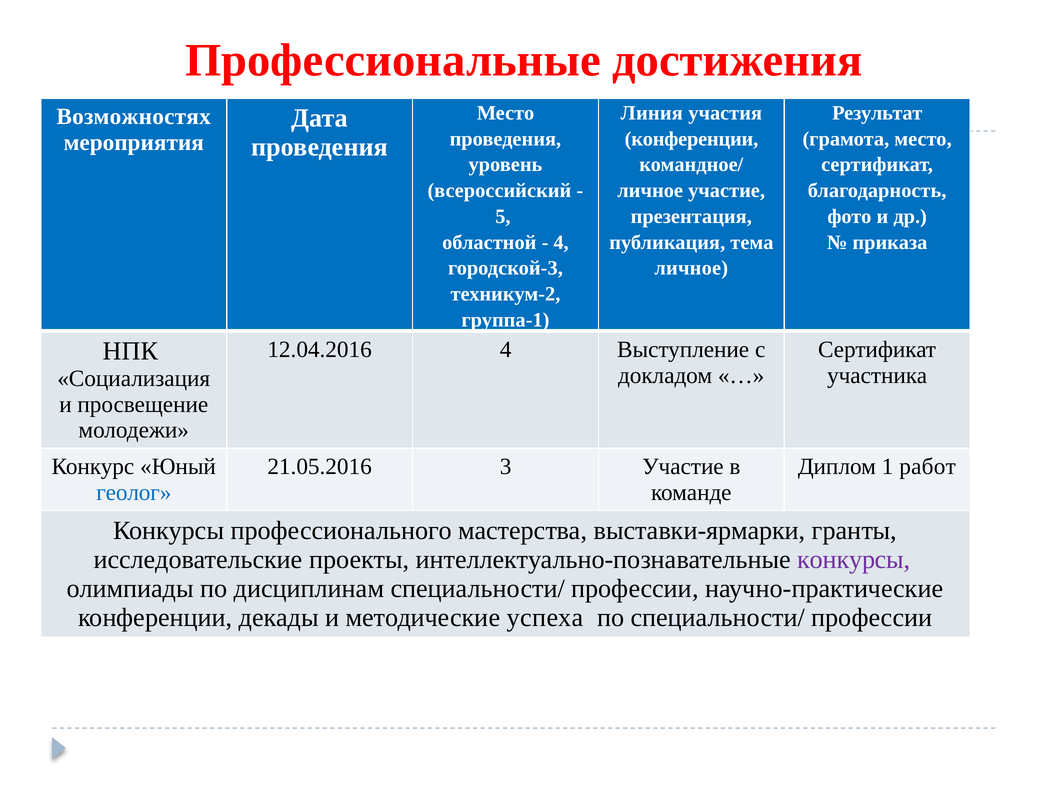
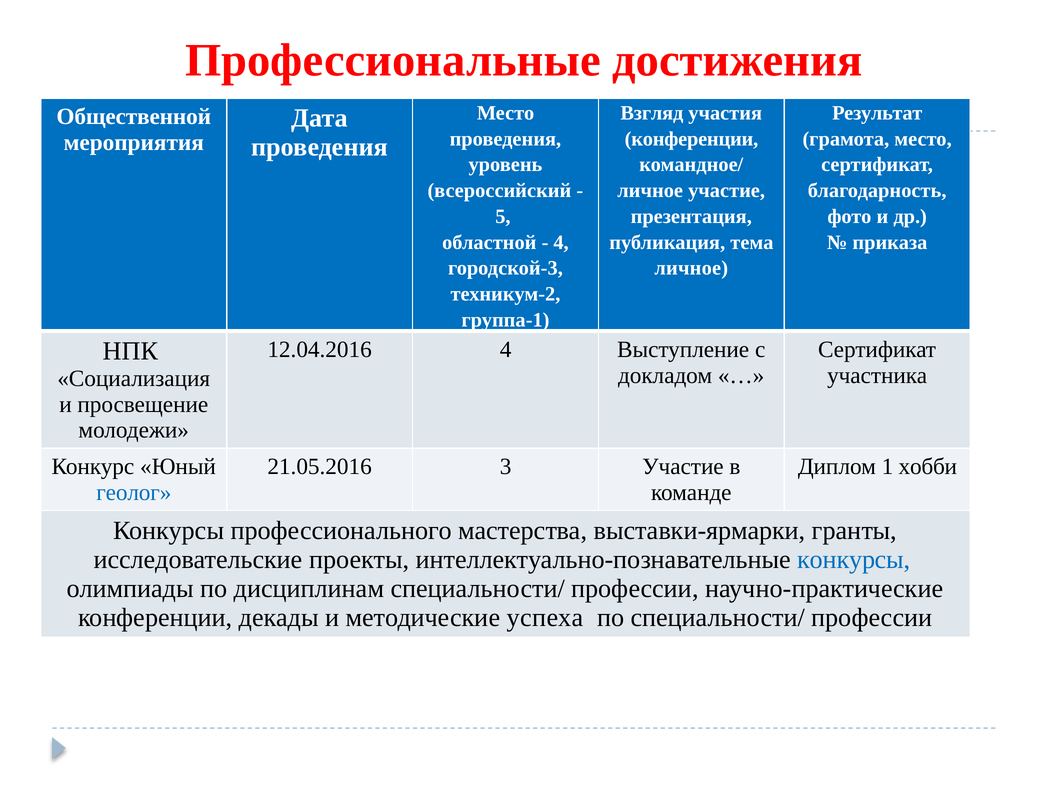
Линия: Линия -> Взгляд (652, 113)
Возможностях: Возможностях -> Общественной (134, 117)
работ: работ -> хобби (928, 467)
конкурсы colour: purple -> blue (854, 560)
